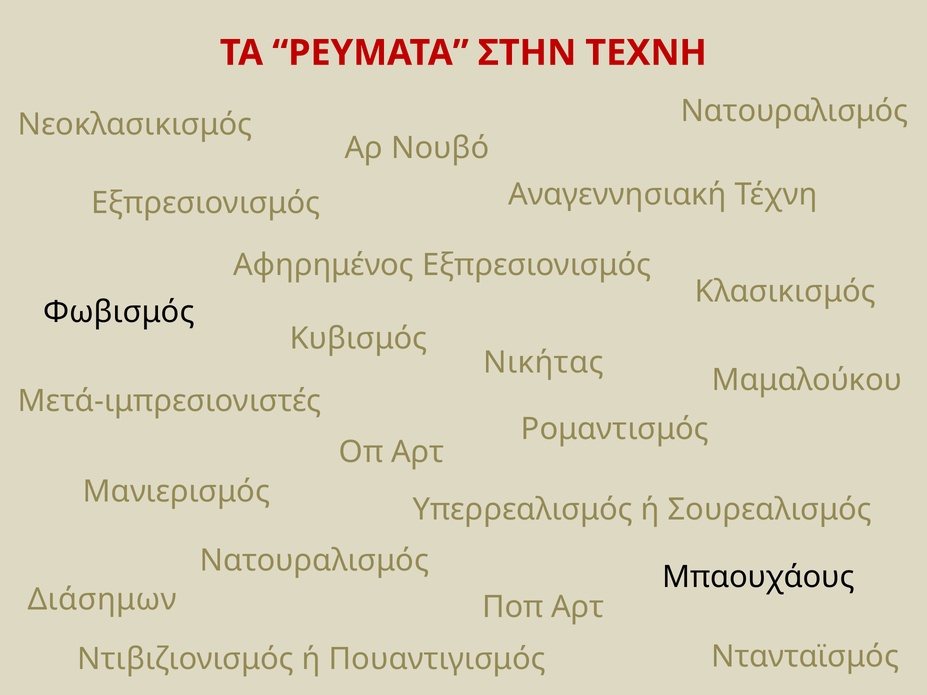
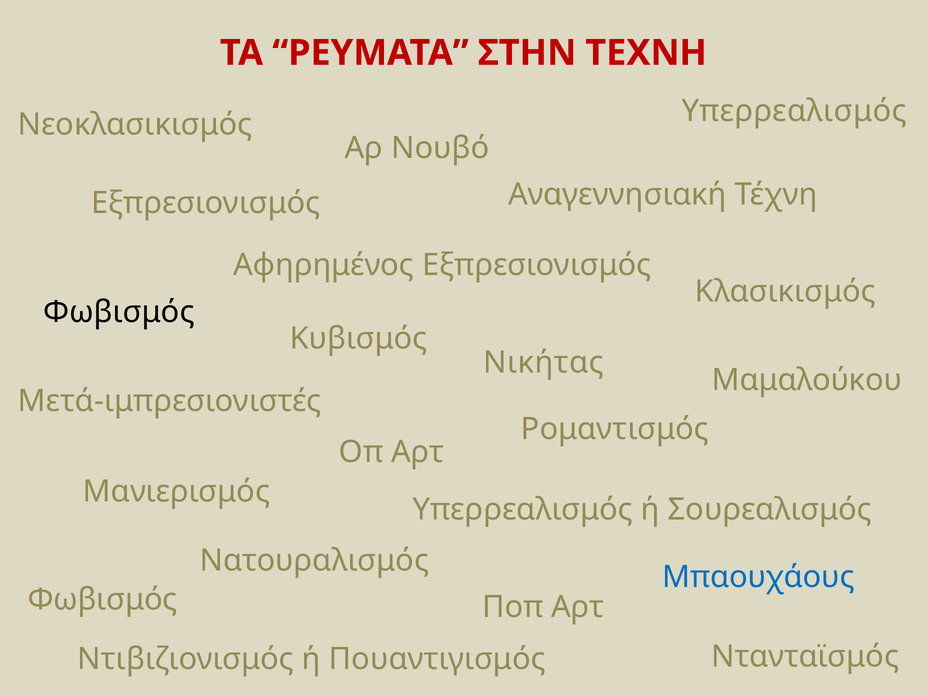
Νατουραλισμός: Νατουραλισμός -> Υπερρεαλισμός (794, 111)
Μπαουχάους colour: black -> blue (759, 577)
Διάσημων: Διάσημων -> Φωβισμός (103, 600)
